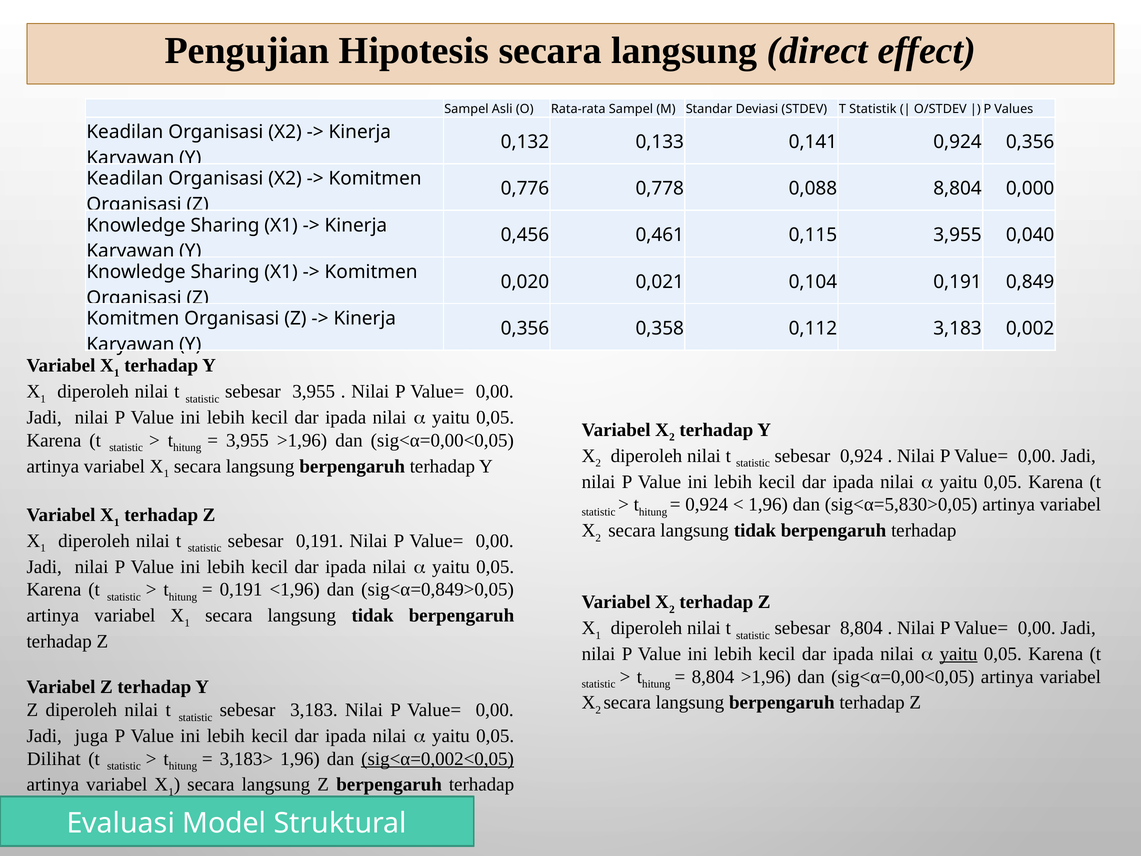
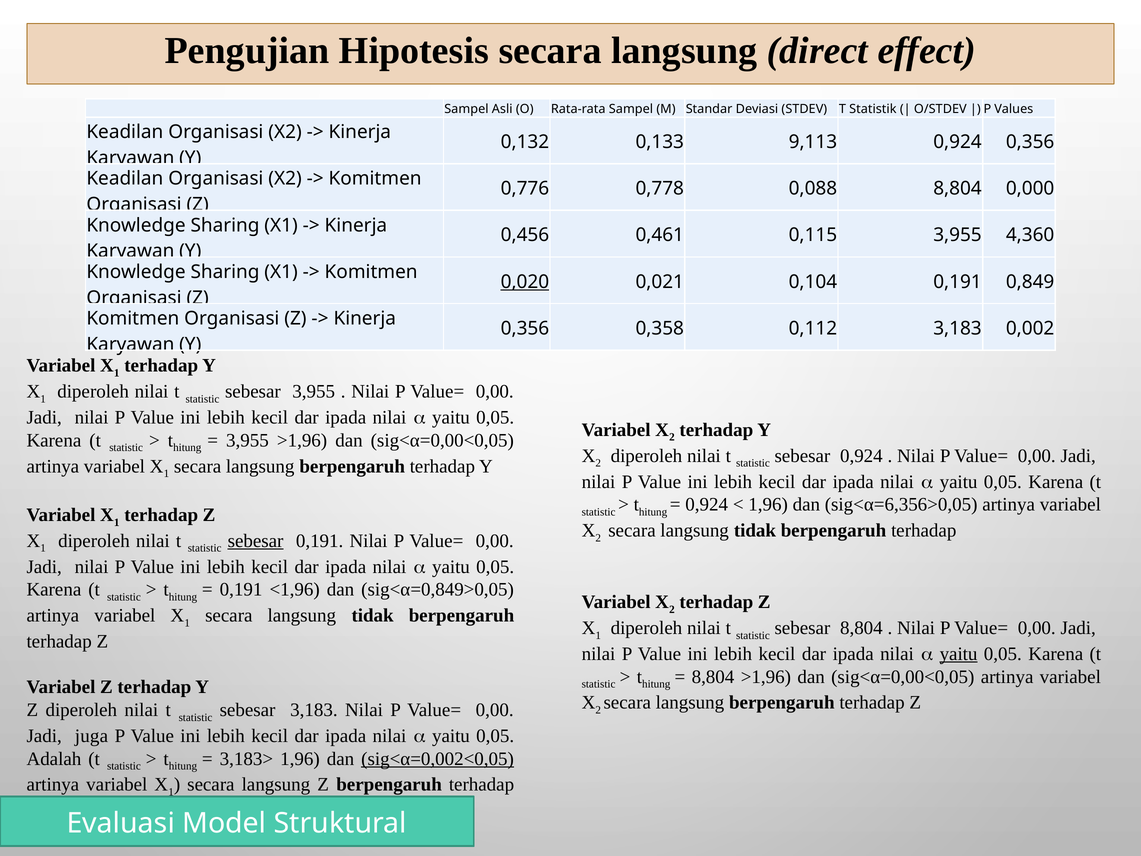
0,141: 0,141 -> 9,113 (813, 142)
0,040: 0,040 -> 4,360 (1030, 235)
0,020 underline: none -> present (525, 282)
sig<α=5,830>0,05: sig<α=5,830>0,05 -> sig<α=6,356>0,05 (901, 504)
sebesar underline: none -> present (256, 541)
Dilihat: Dilihat -> Adalah (54, 759)
